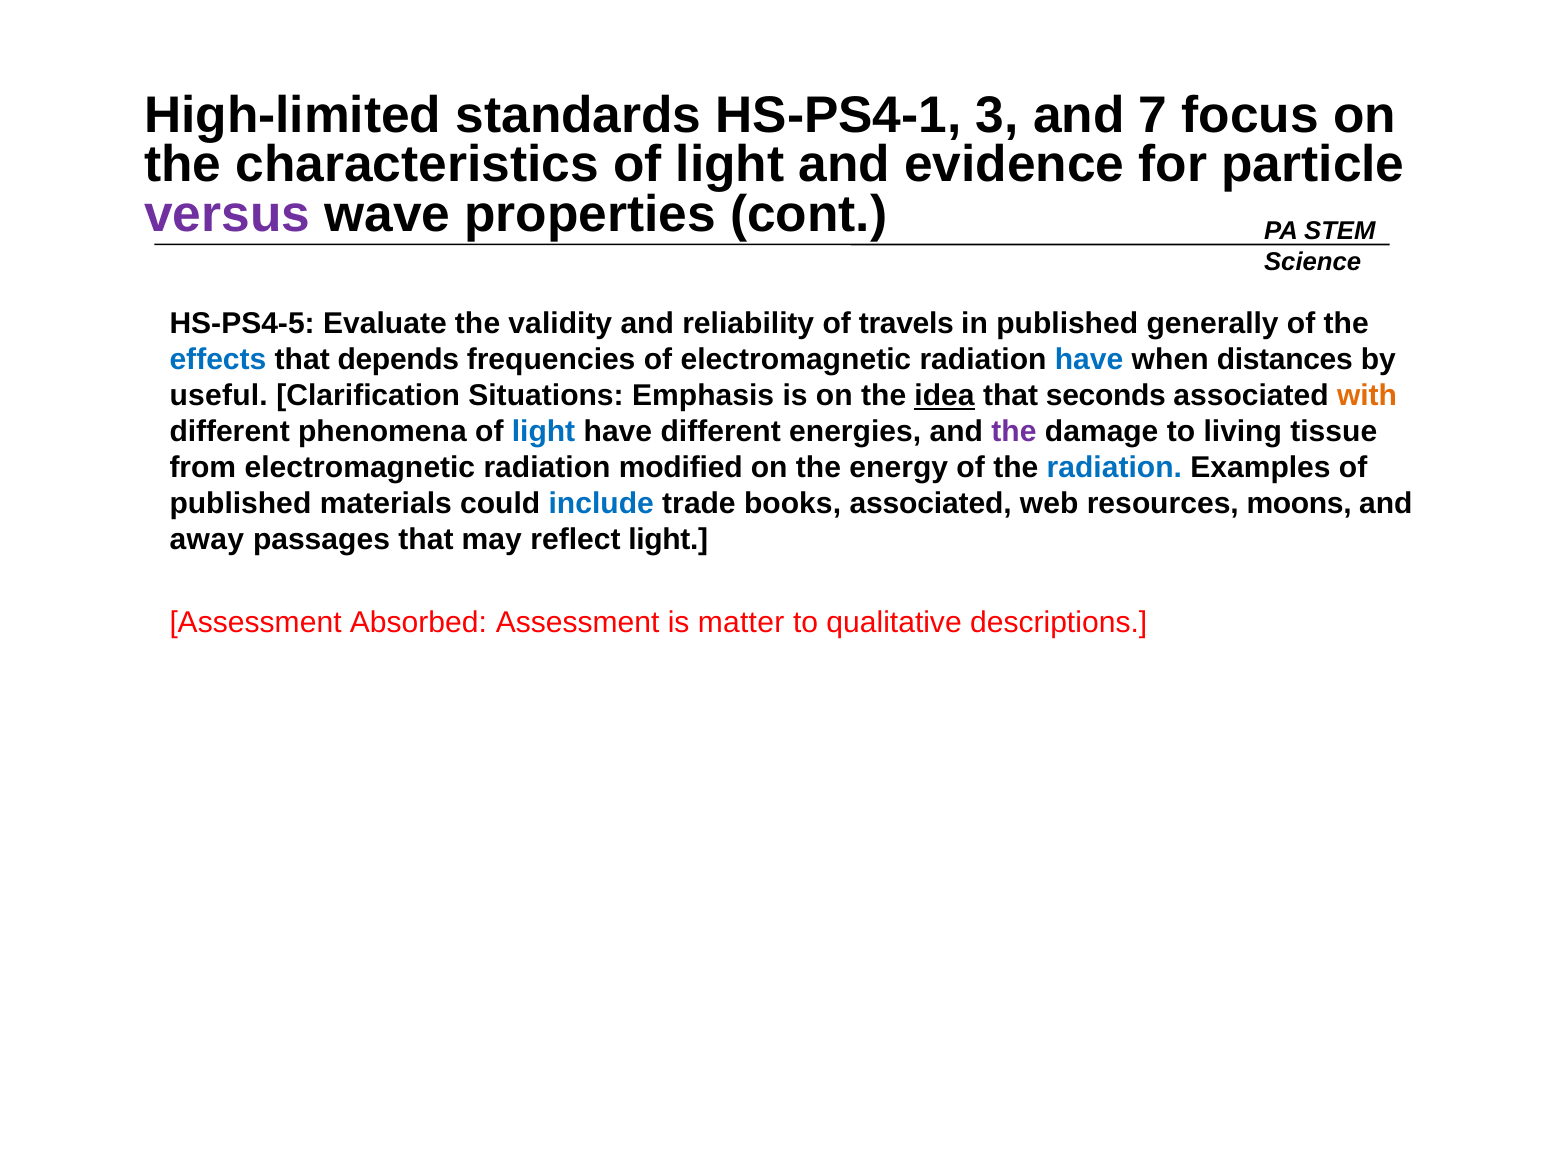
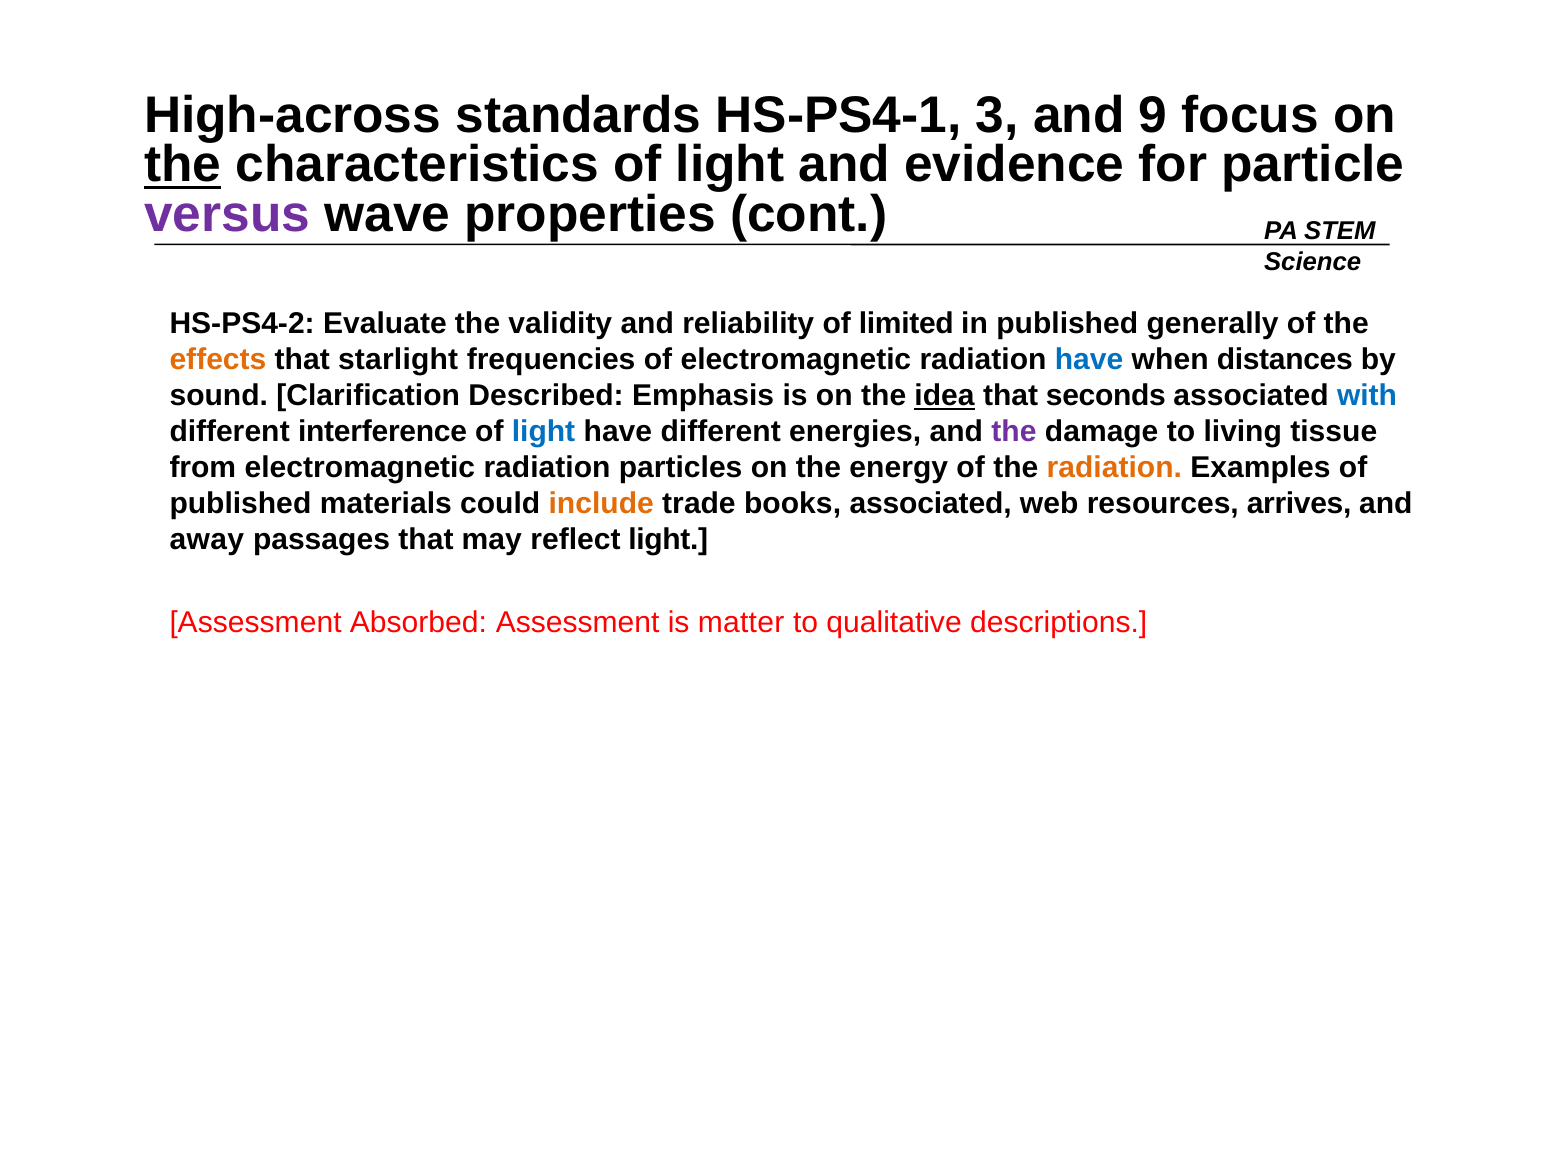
High-limited: High-limited -> High-across (293, 116)
7: 7 -> 9 (1153, 116)
the underline: none -> present (183, 165)
HS-PS4-5: HS-PS4-5 -> HS-PS4-2 (242, 324)
travels: travels -> limited (906, 324)
effects colour: blue -> orange (218, 360)
depends: depends -> starlight (398, 360)
useful: useful -> sound (219, 396)
Situations: Situations -> Described (546, 396)
with colour: orange -> blue (1367, 396)
phenomena: phenomena -> interference (383, 432)
modified: modified -> particles (681, 468)
radiation colour: blue -> orange (1114, 468)
include colour: blue -> orange (601, 504)
moons: moons -> arrives (1299, 504)
